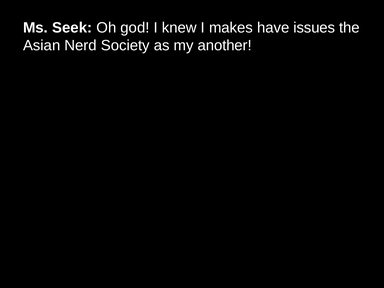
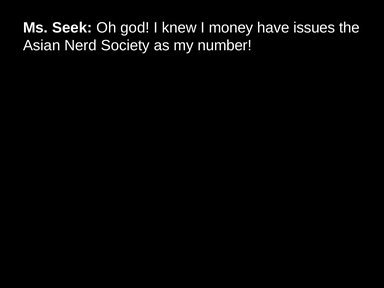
makes: makes -> money (231, 28)
another: another -> number (225, 46)
